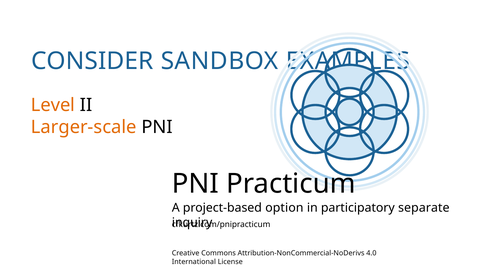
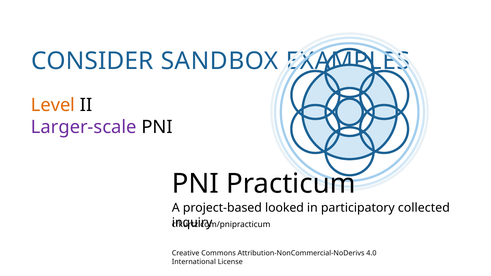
Larger-scale colour: orange -> purple (84, 127)
option: option -> looked (284, 208)
separate: separate -> collected (424, 208)
